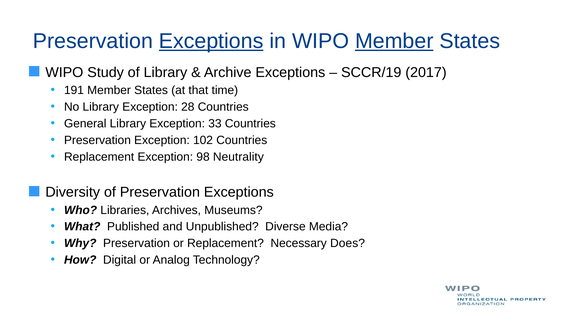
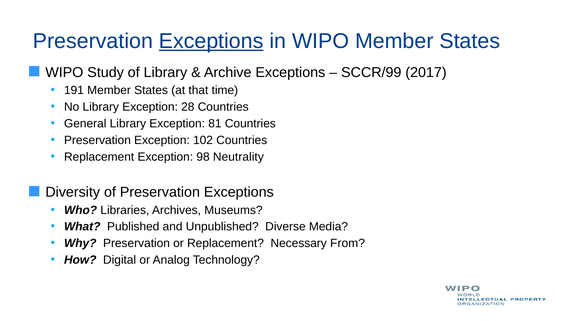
Member underline: present -> none (394, 41)
SCCR/19: SCCR/19 -> SCCR/99 (371, 72)
33: 33 -> 81 (215, 124)
Does: Does -> From (348, 244)
